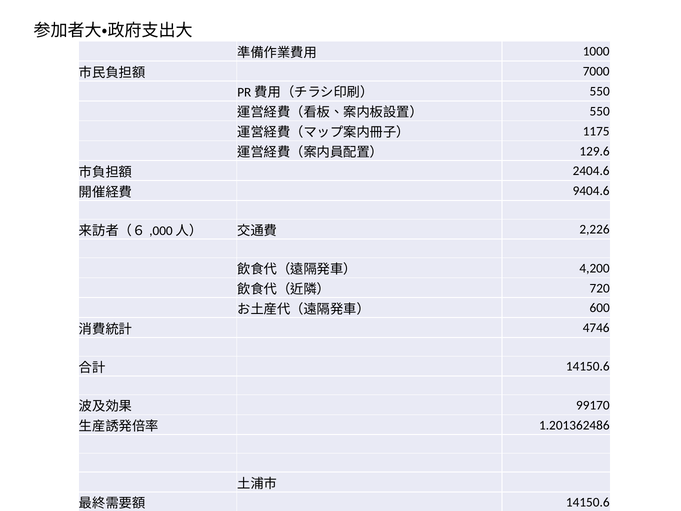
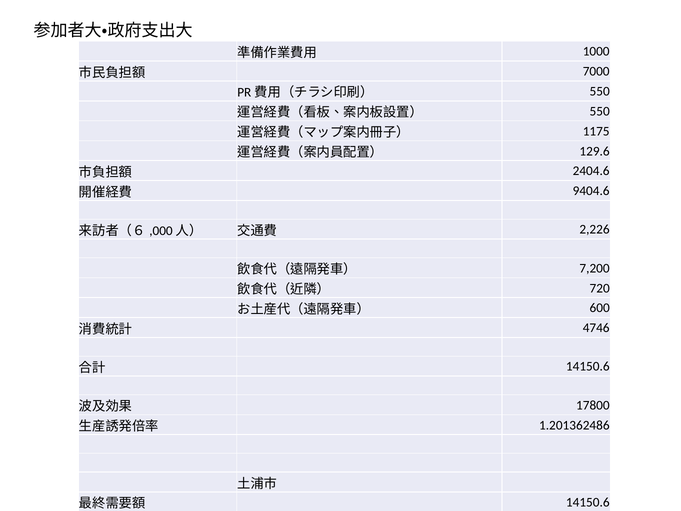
4,200: 4,200 -> 7,200 (595, 268)
99170: 99170 -> 17800 (593, 405)
